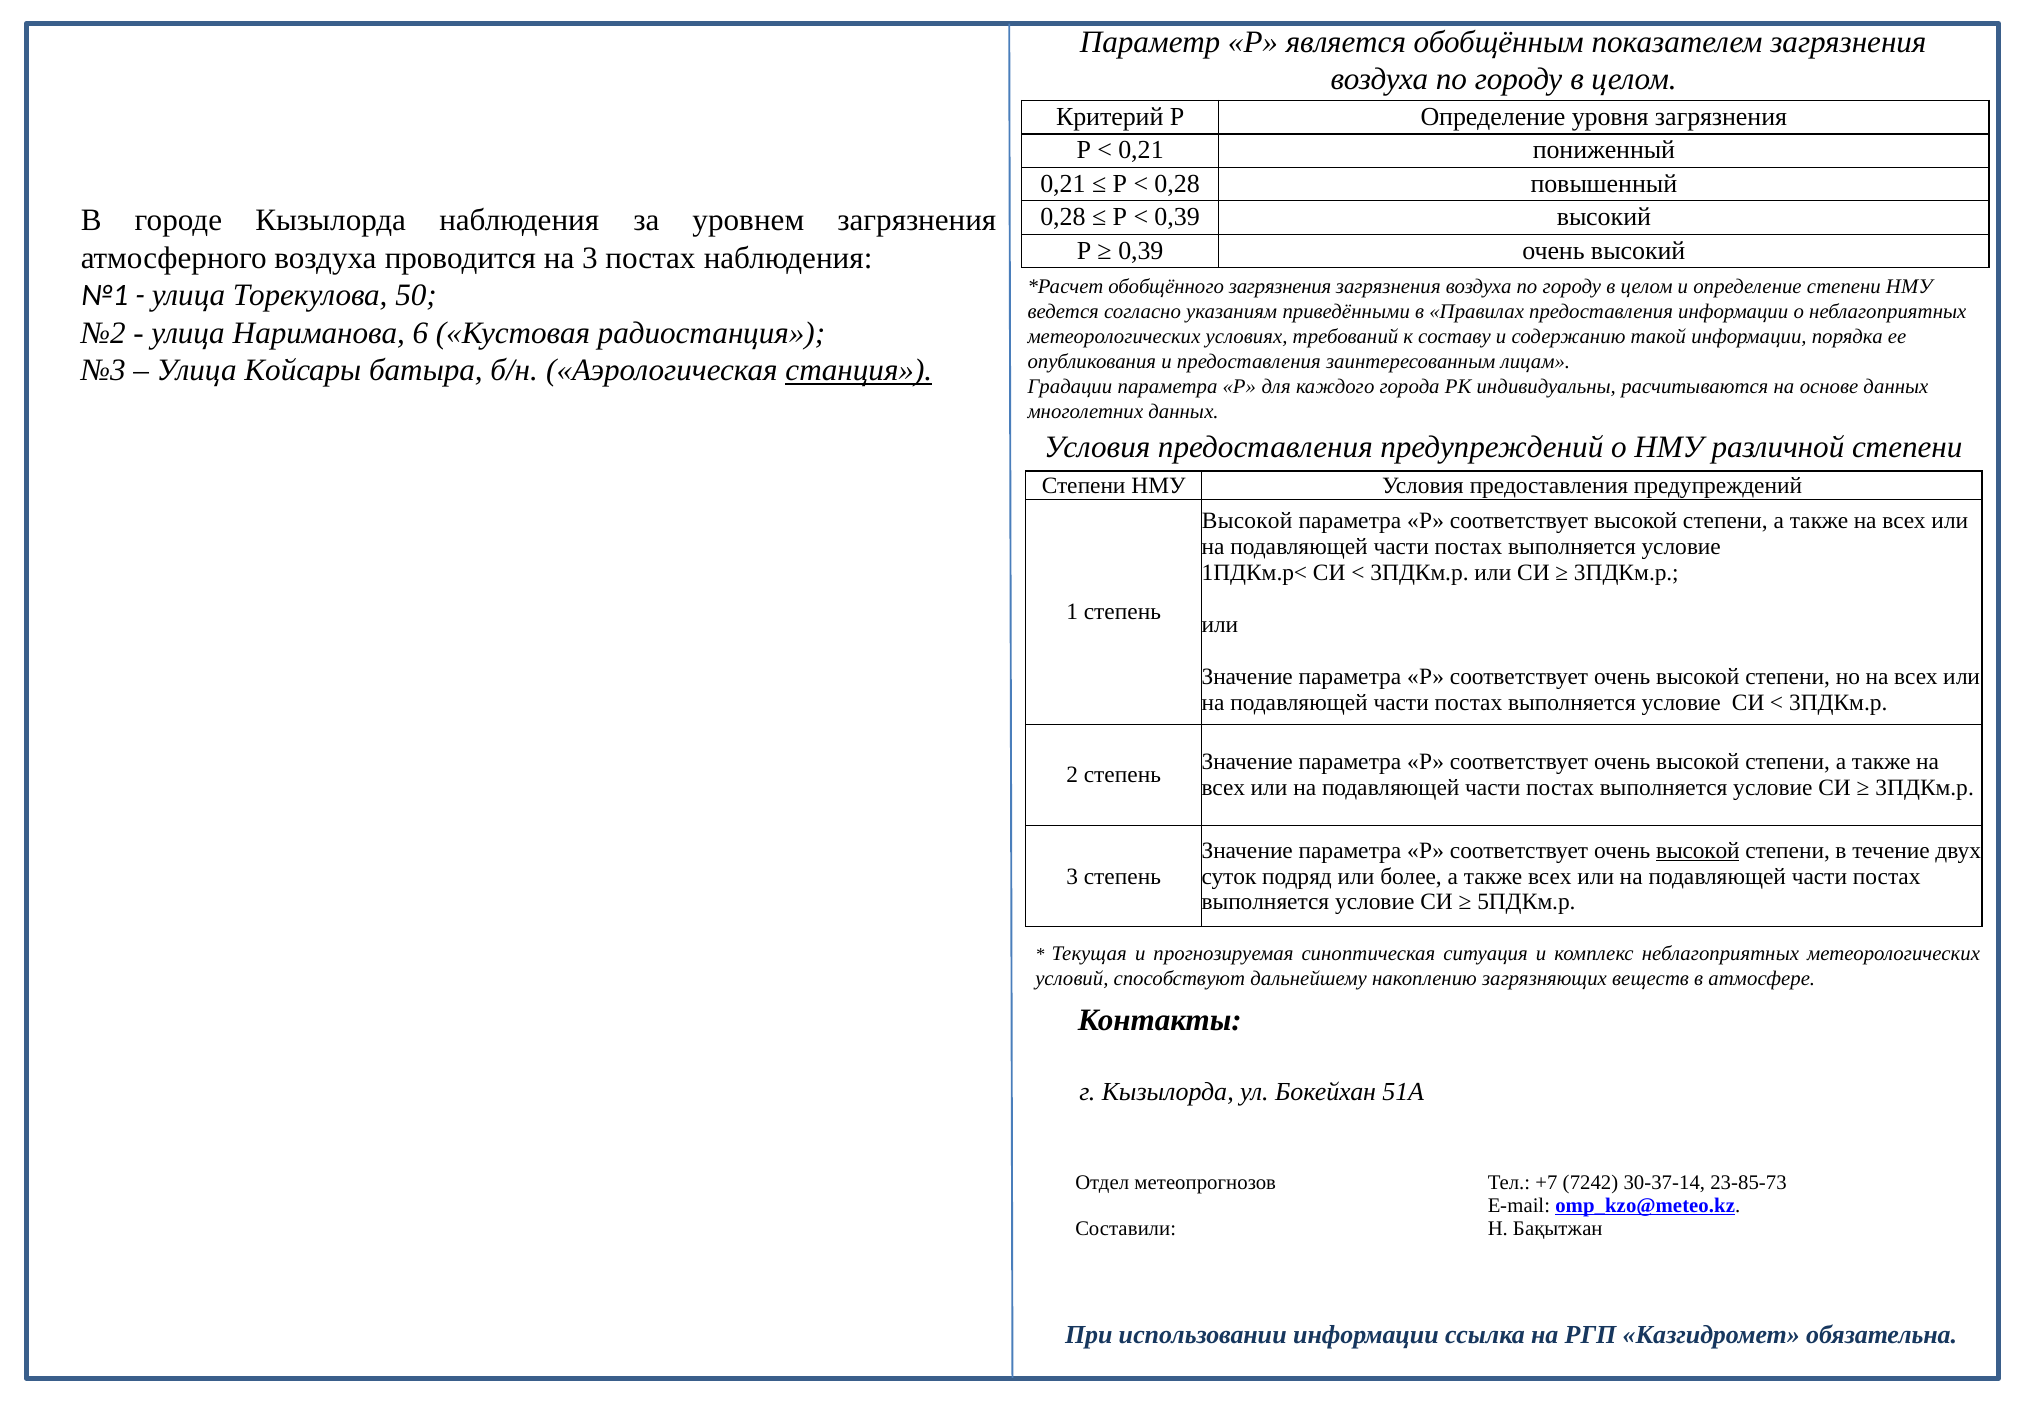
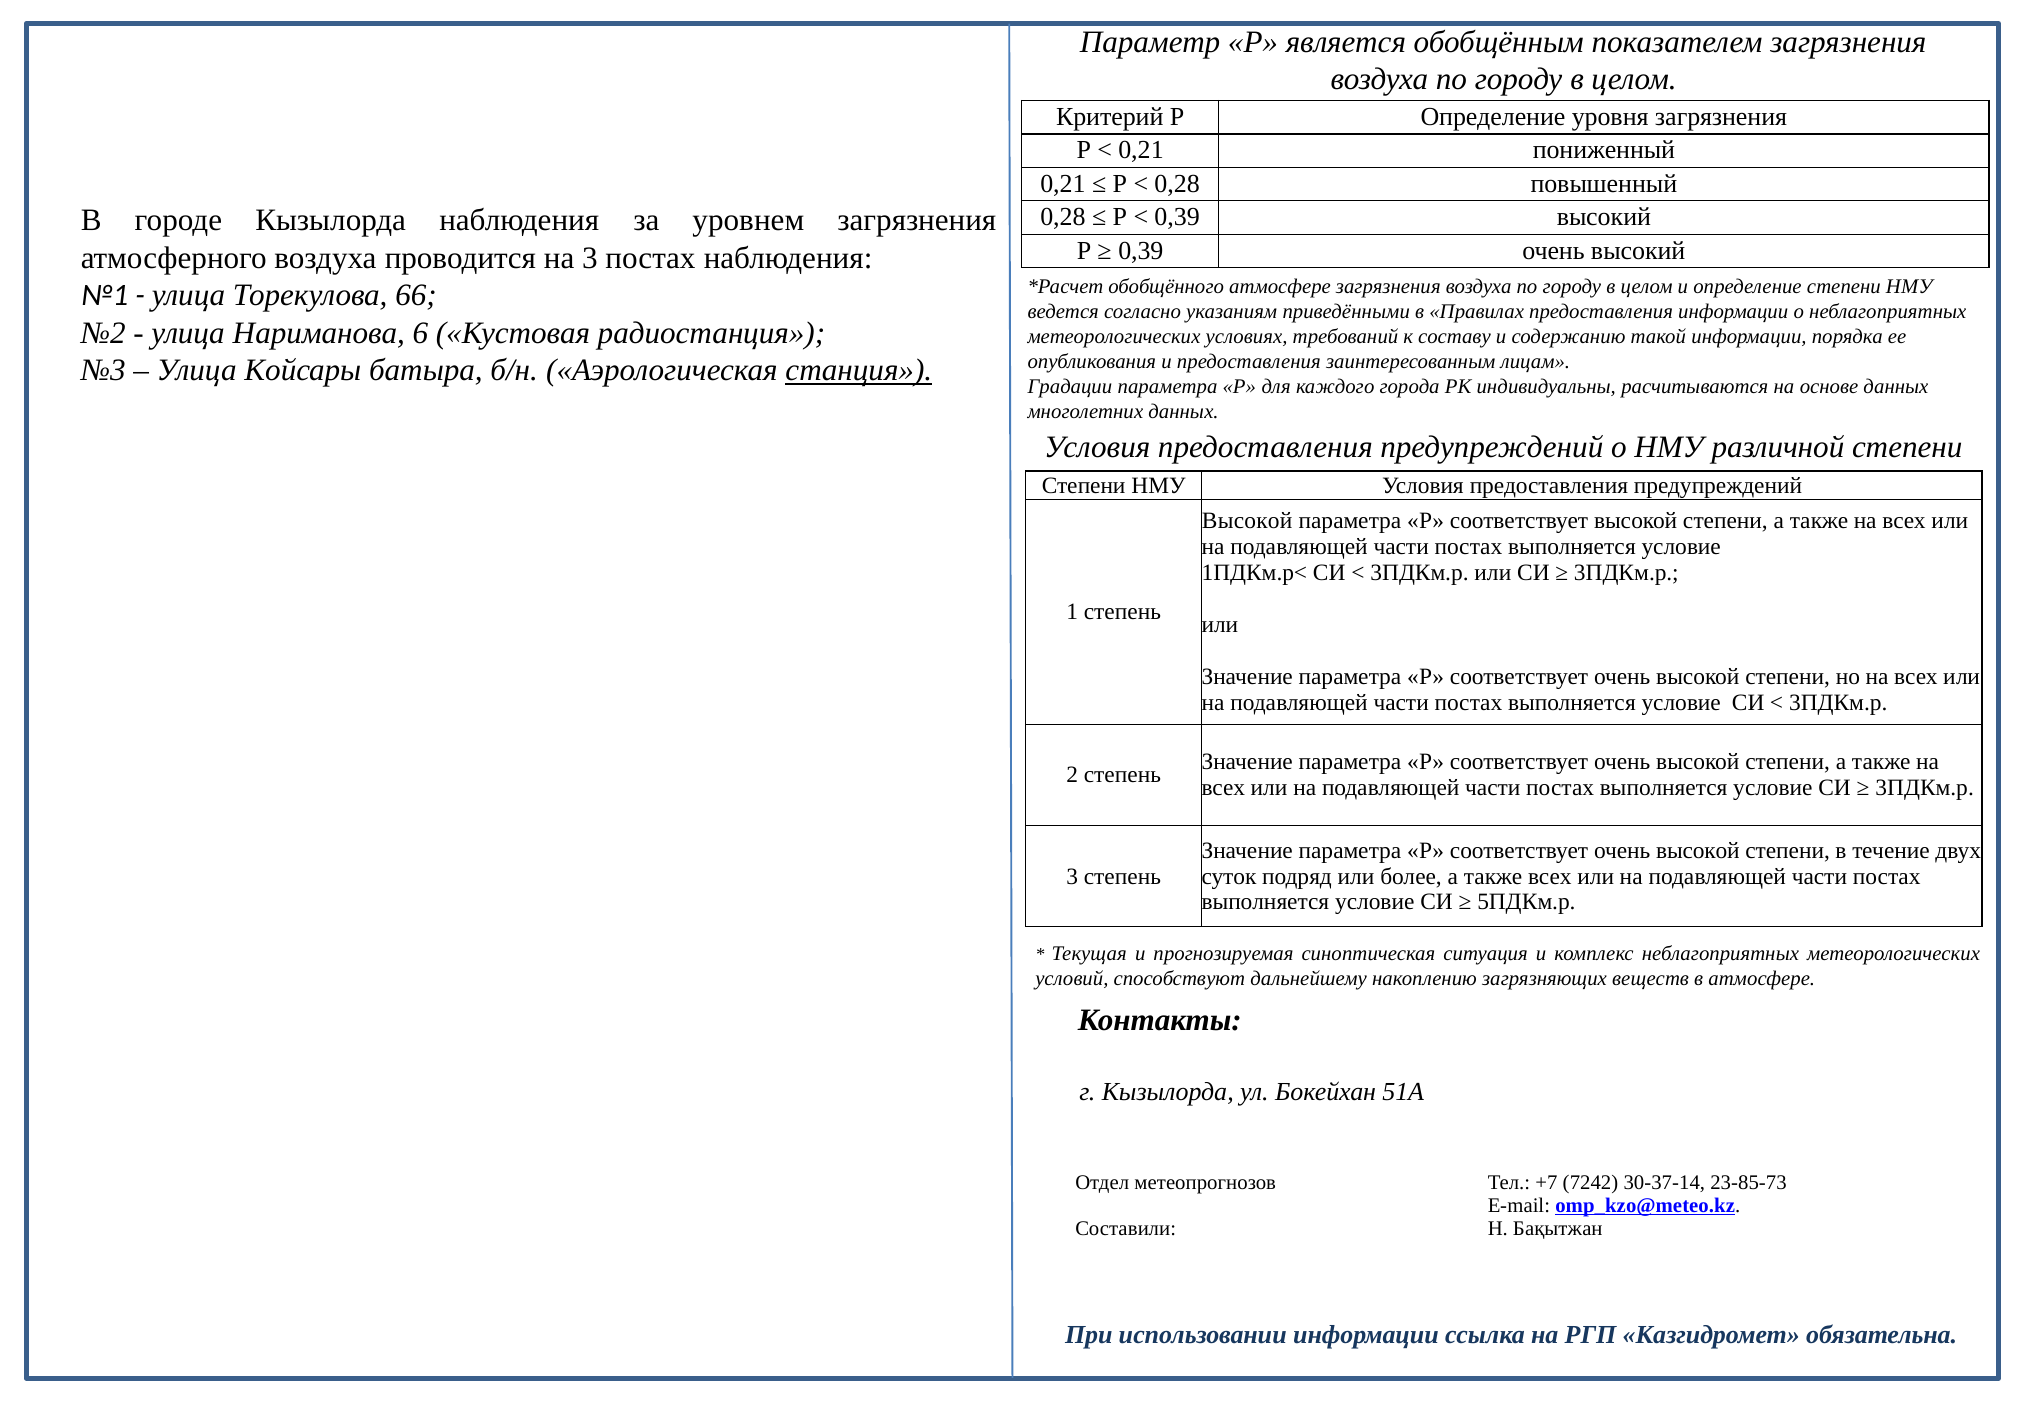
обобщённого загрязнения: загрязнения -> атмосфере (1280, 287)
50: 50 -> 66 (416, 295)
высокой underline: present -> none (1698, 850)
